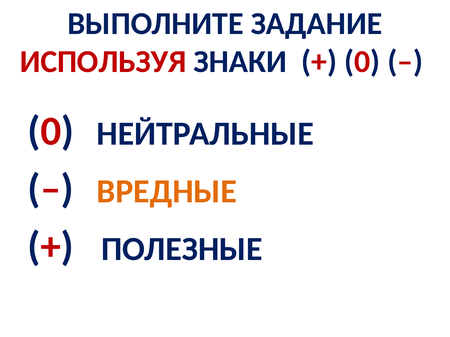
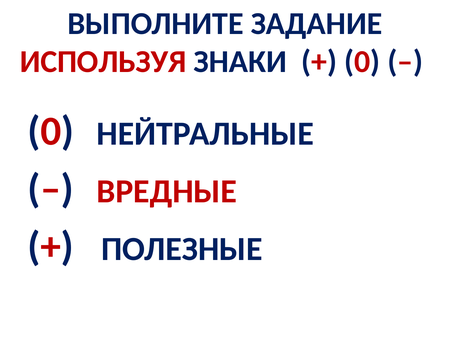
ВРЕДНЫЕ colour: orange -> red (167, 192)
